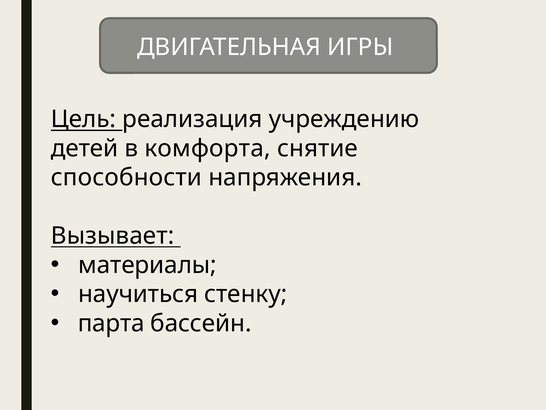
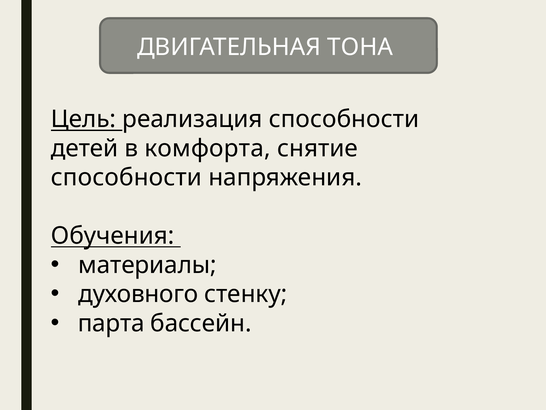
ИГРЫ: ИГРЫ -> ТОНА (360, 47)
реализация учреждению: учреждению -> способности (344, 119)
Вызывает: Вызывает -> Обучения (113, 236)
научиться: научиться -> духовного (138, 294)
